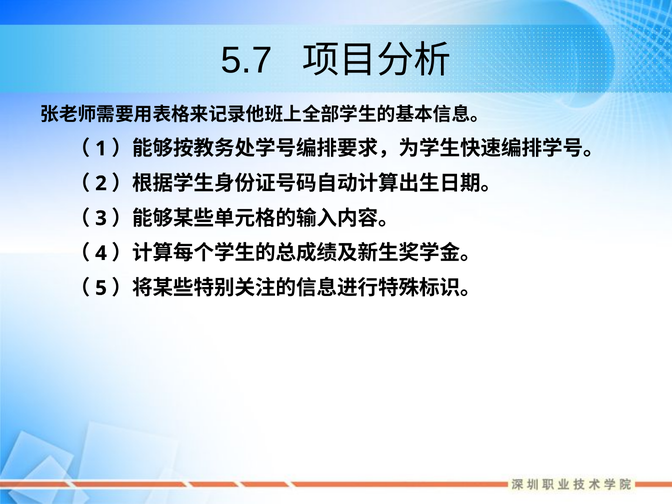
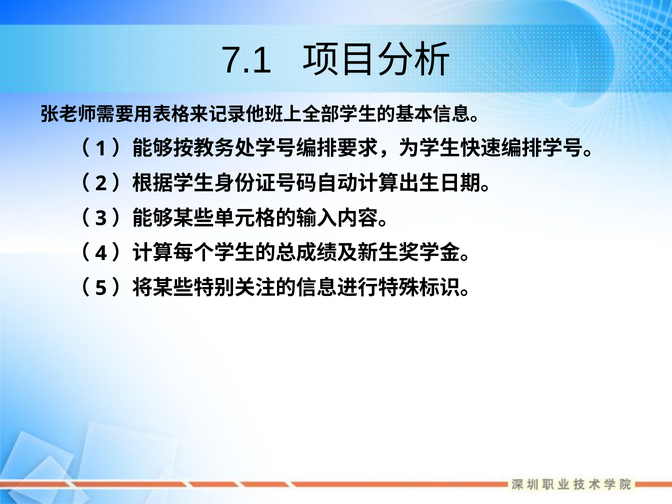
5.7: 5.7 -> 7.1 (247, 60)
